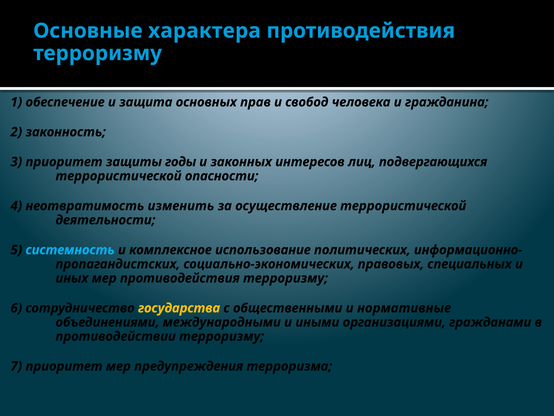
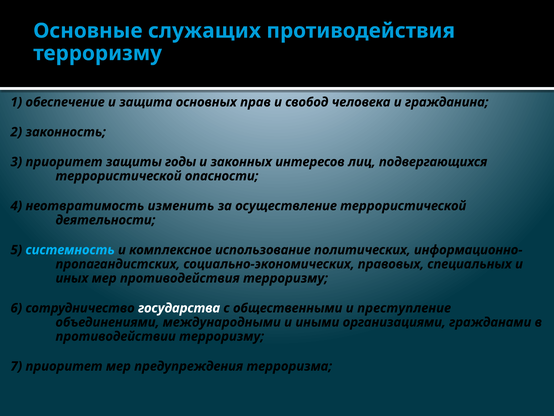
характера: характера -> служащих (204, 31)
государства colour: yellow -> white (179, 308)
нормативные: нормативные -> преступление (404, 308)
